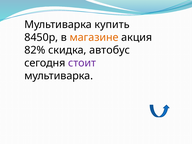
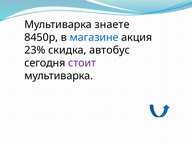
купить: купить -> знаете (112, 25)
магазине colour: orange -> blue (94, 37)
82%: 82% -> 23% (35, 50)
